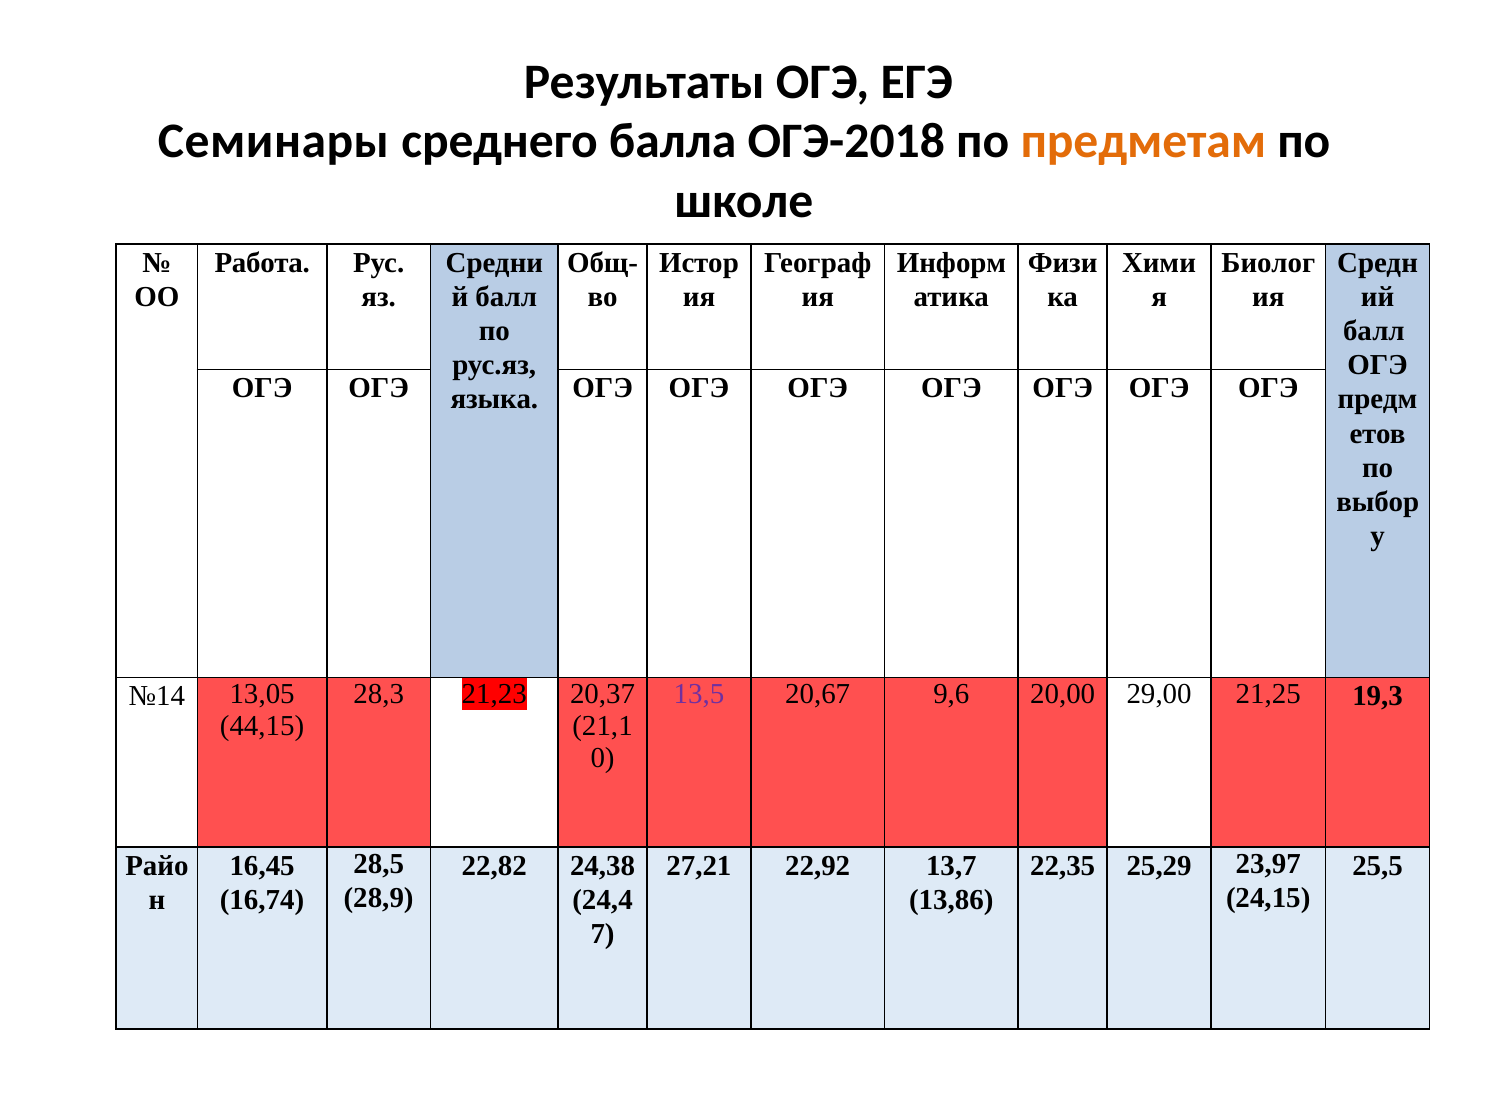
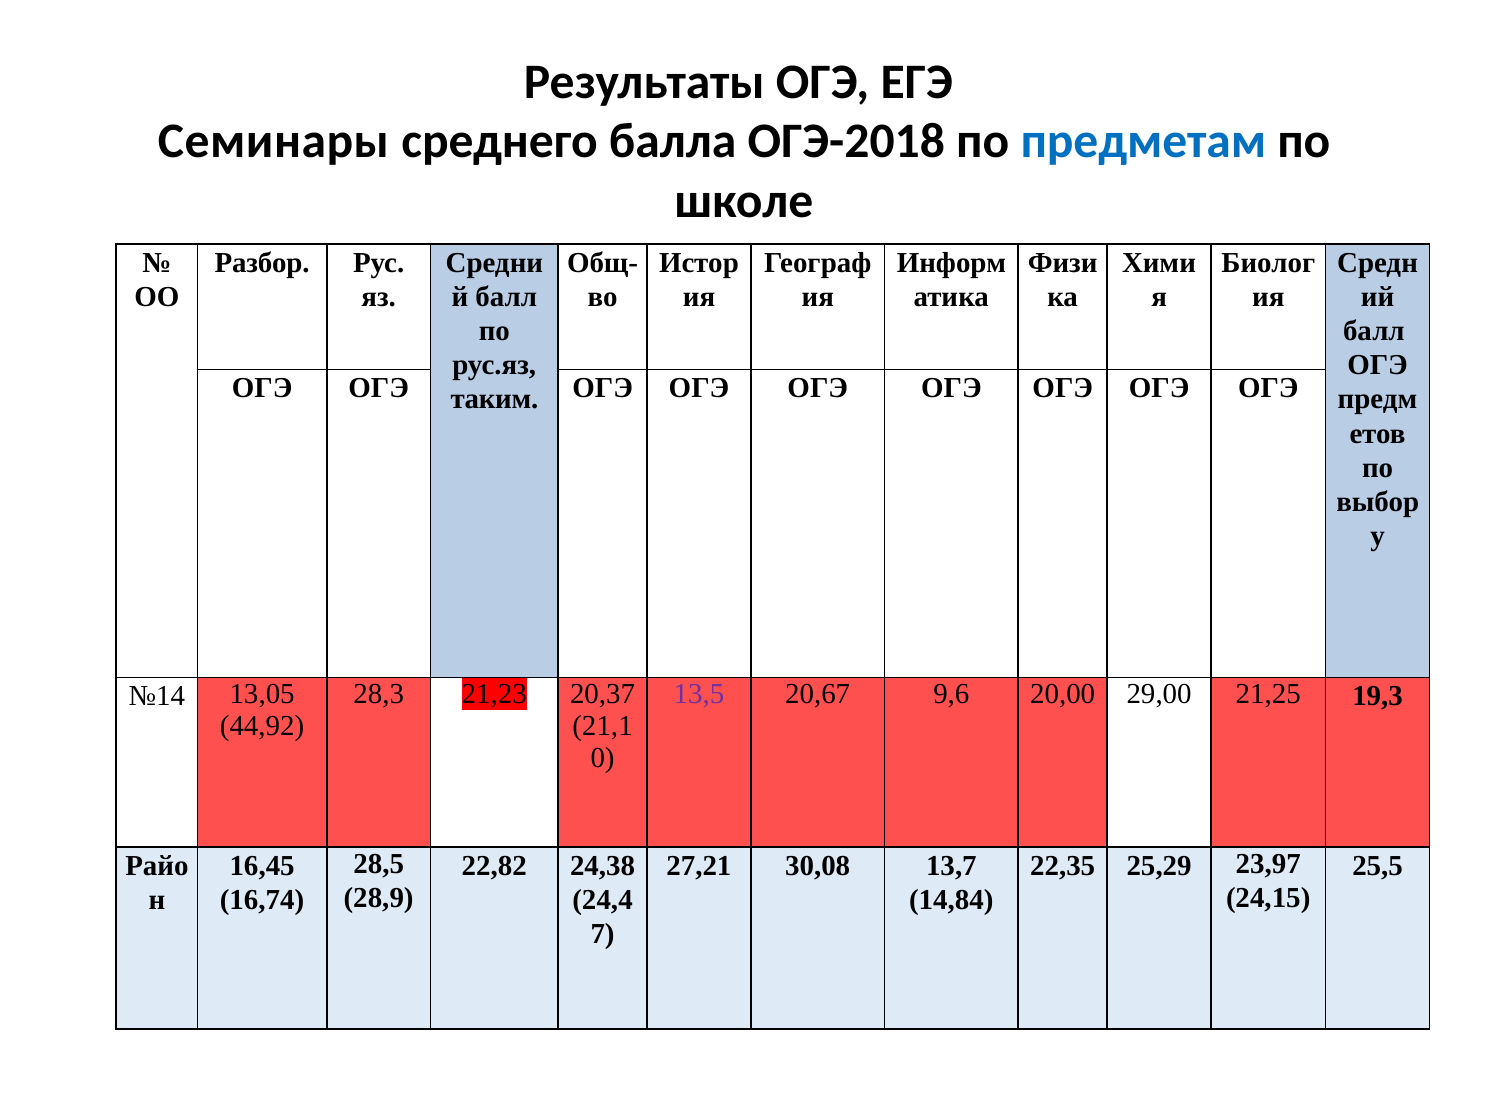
предметам colour: orange -> blue (1143, 141)
Работа: Работа -> Разбор (262, 263)
языка: языка -> таким (495, 399)
44,15: 44,15 -> 44,92 (262, 726)
22,92: 22,92 -> 30,08 (818, 866)
13,86: 13,86 -> 14,84 (951, 900)
